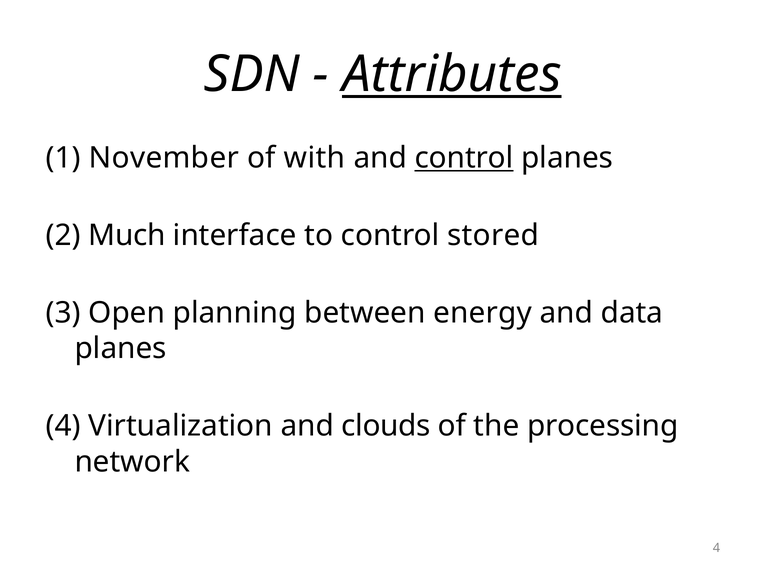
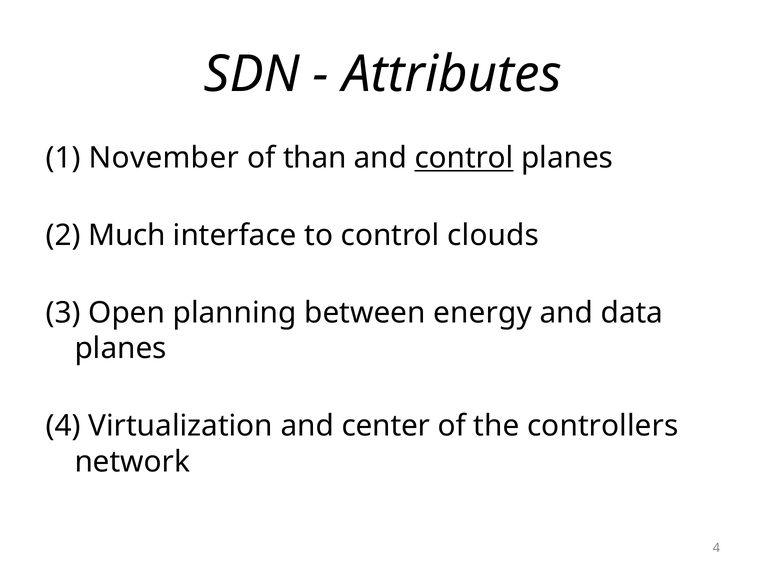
Attributes underline: present -> none (452, 74)
with: with -> than (315, 158)
stored: stored -> clouds (493, 235)
clouds: clouds -> center (386, 426)
processing: processing -> controllers (603, 426)
